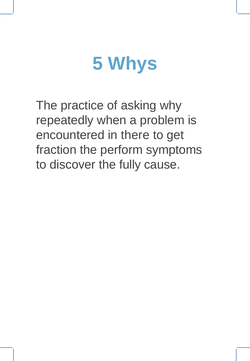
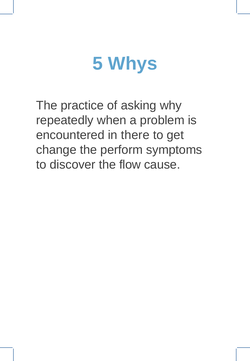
fraction: fraction -> change (56, 150)
fully: fully -> flow (130, 165)
